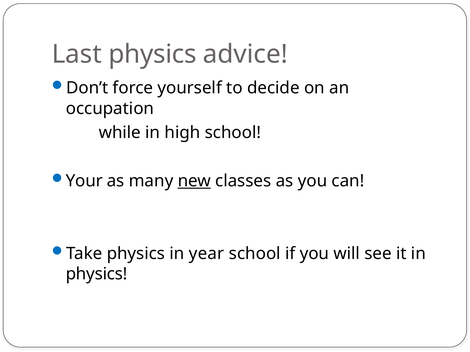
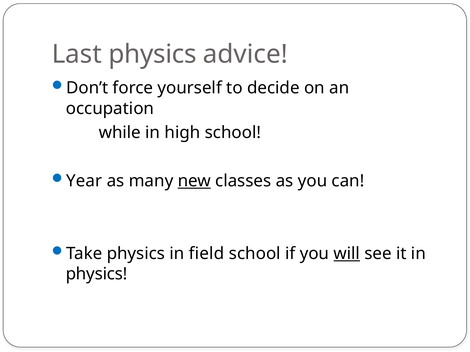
Your: Your -> Year (84, 181)
year: year -> field (207, 254)
will underline: none -> present (347, 254)
